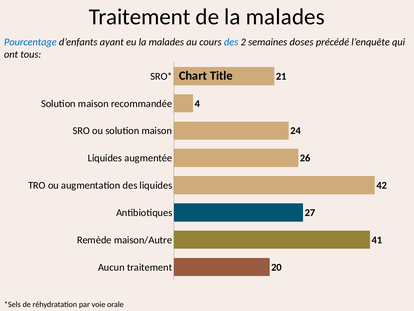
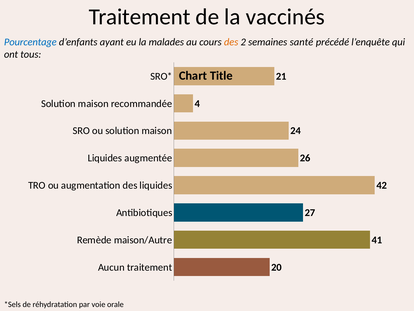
de la malades: malades -> vaccinés (285, 17)
des colour: blue -> orange (231, 42)
doses: doses -> santé (302, 42)
